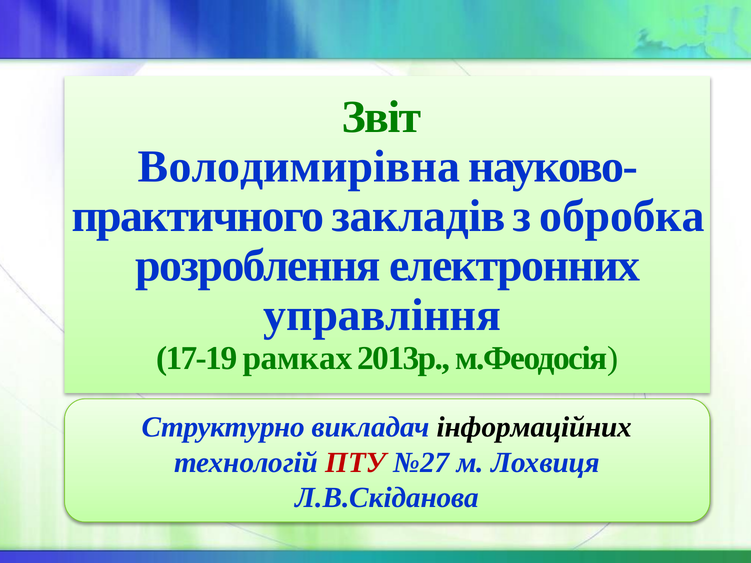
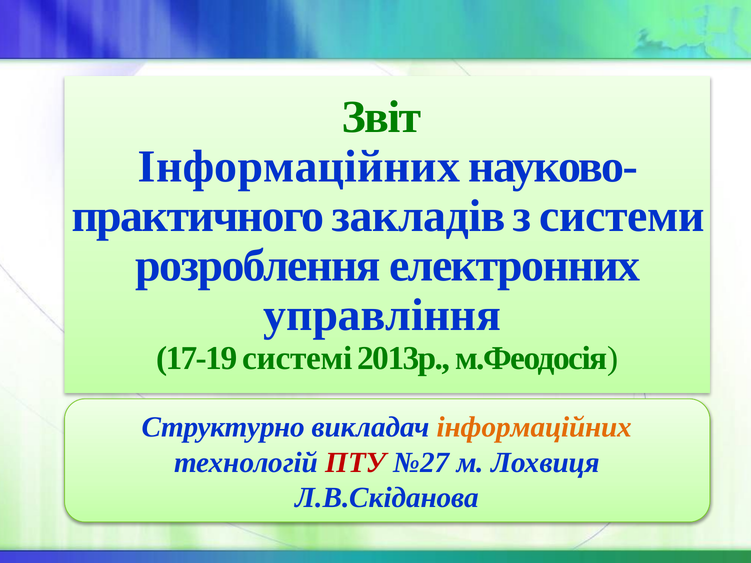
Володимирівна: Володимирівна -> Інформаційних (299, 167)
обробка: обробка -> системи (622, 216)
рамках: рамках -> системі (297, 358)
інформаційних colour: black -> orange (534, 428)
